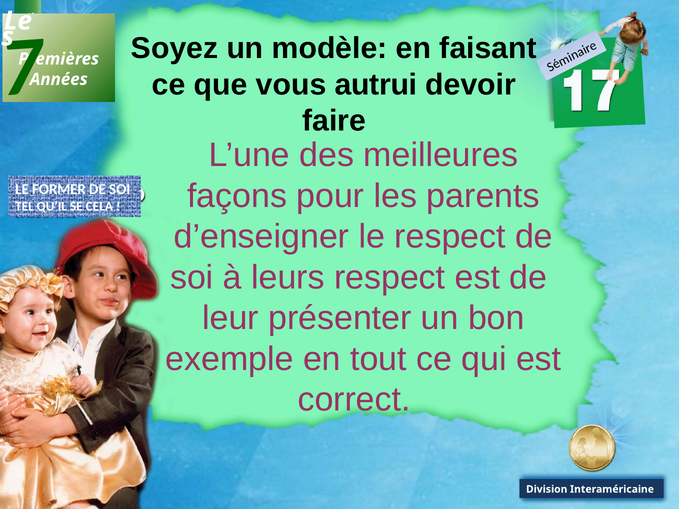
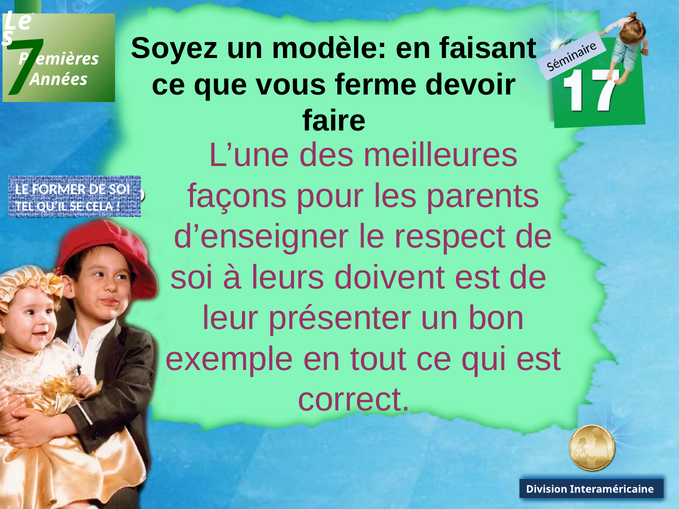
autrui: autrui -> ferme (376, 85)
leurs respect: respect -> doivent (390, 278)
